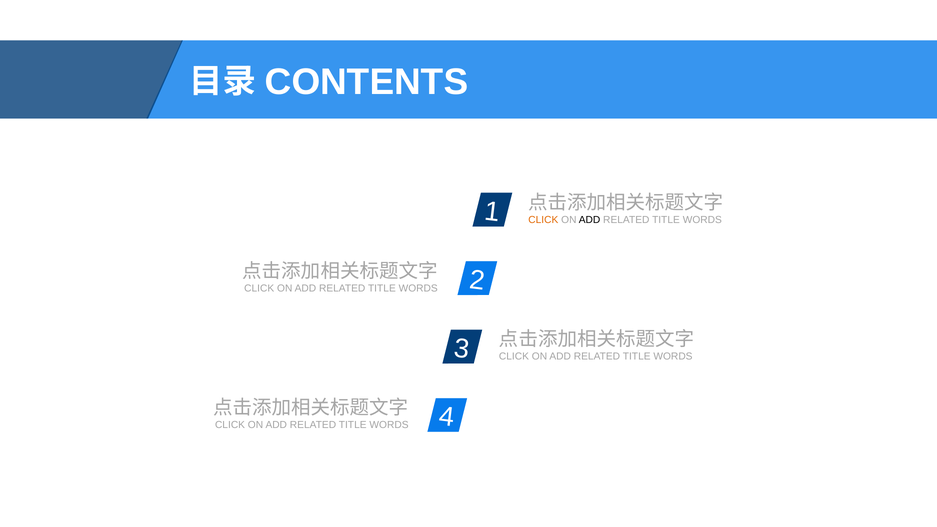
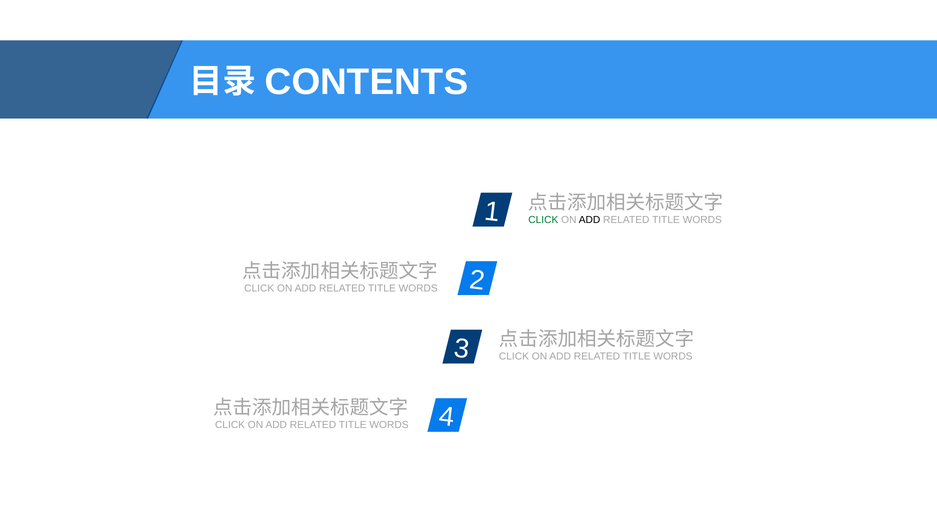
CLICK colour: orange -> green (543, 220)
